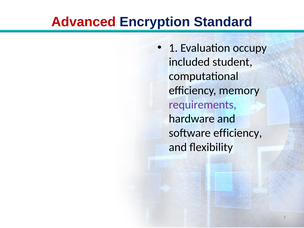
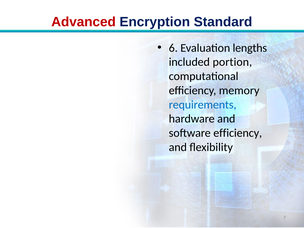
1: 1 -> 6 (173, 48)
occupy: occupy -> lengths (250, 48)
student: student -> portion (232, 62)
requirements colour: purple -> blue (203, 105)
